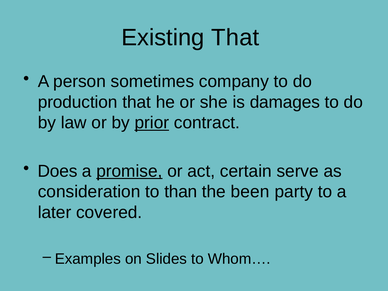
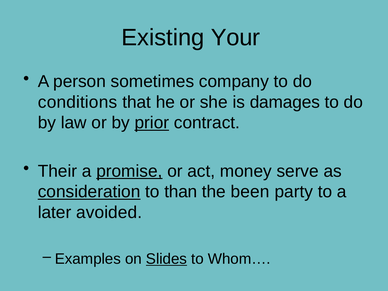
Existing That: That -> Your (235, 38)
production: production -> conditions (78, 102)
Does: Does -> Their (57, 171)
certain: certain -> money (246, 171)
consideration underline: none -> present (89, 192)
covered: covered -> avoided (109, 212)
Slides underline: none -> present (166, 259)
